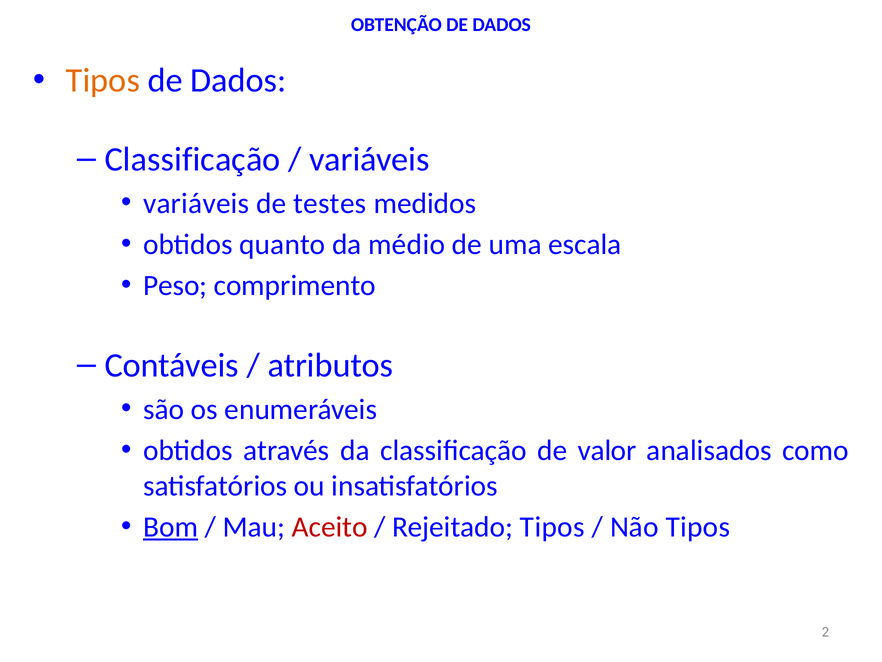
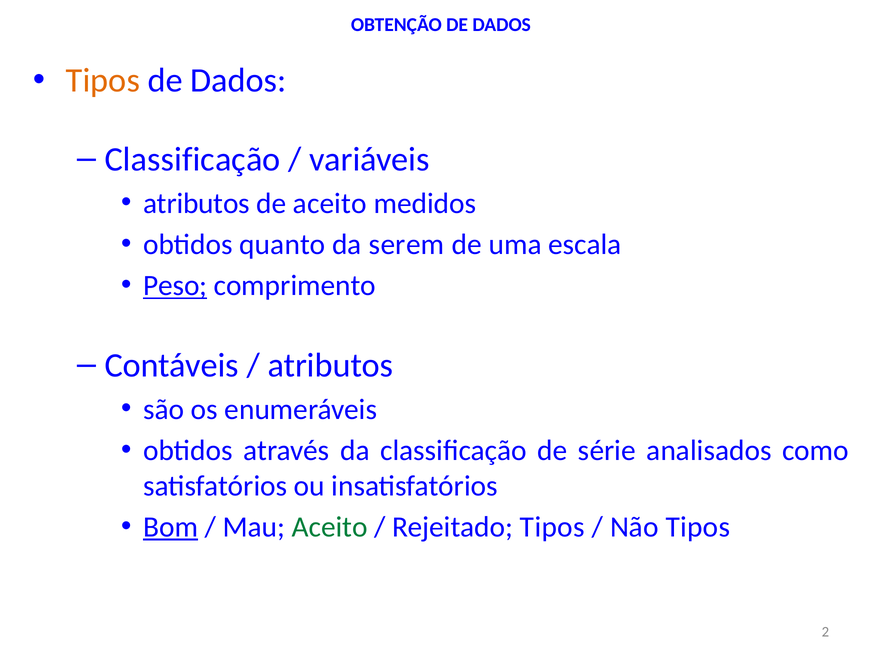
variáveis: variáveis -> atributos (196, 203)
de testes: testes -> aceito (330, 203)
médio: médio -> serem (407, 244)
Peso underline: none -> present (175, 285)
valor: valor -> série (607, 450)
Aceito colour: red -> green (330, 527)
